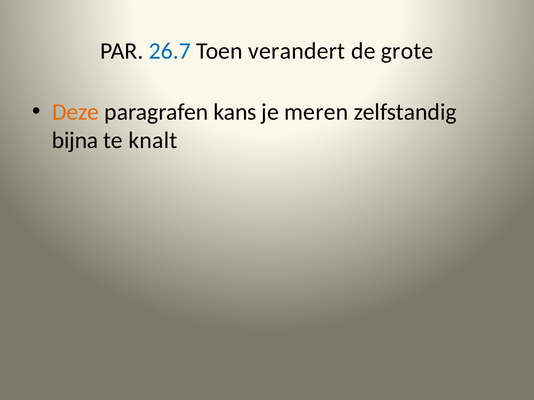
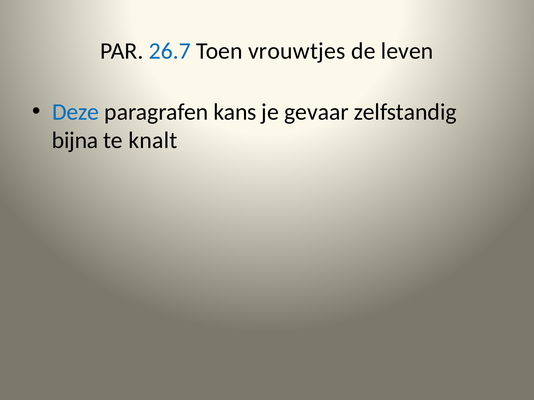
verandert: verandert -> vrouwtjes (297, 51)
grote: grote -> leven (407, 51)
Deze colour: orange -> blue (76, 112)
meren: meren -> gevaar (316, 112)
